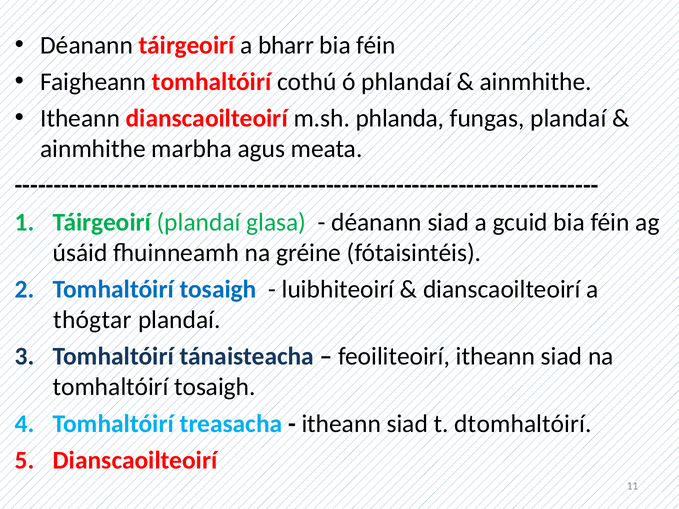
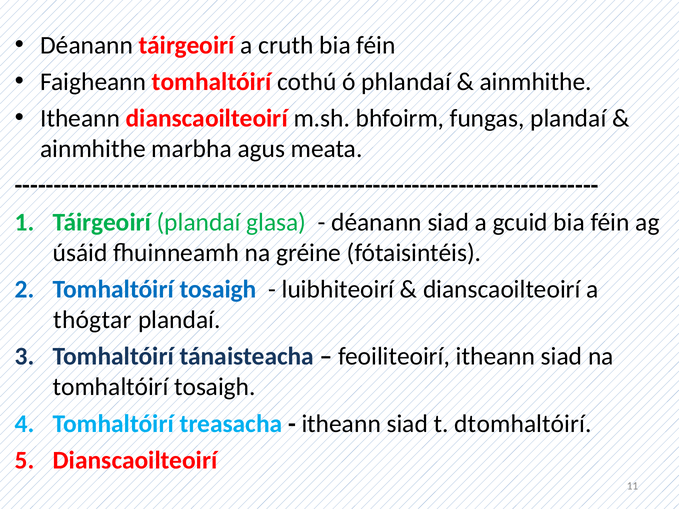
bharr: bharr -> cruth (286, 45)
phlanda: phlanda -> bhfoirm (400, 118)
